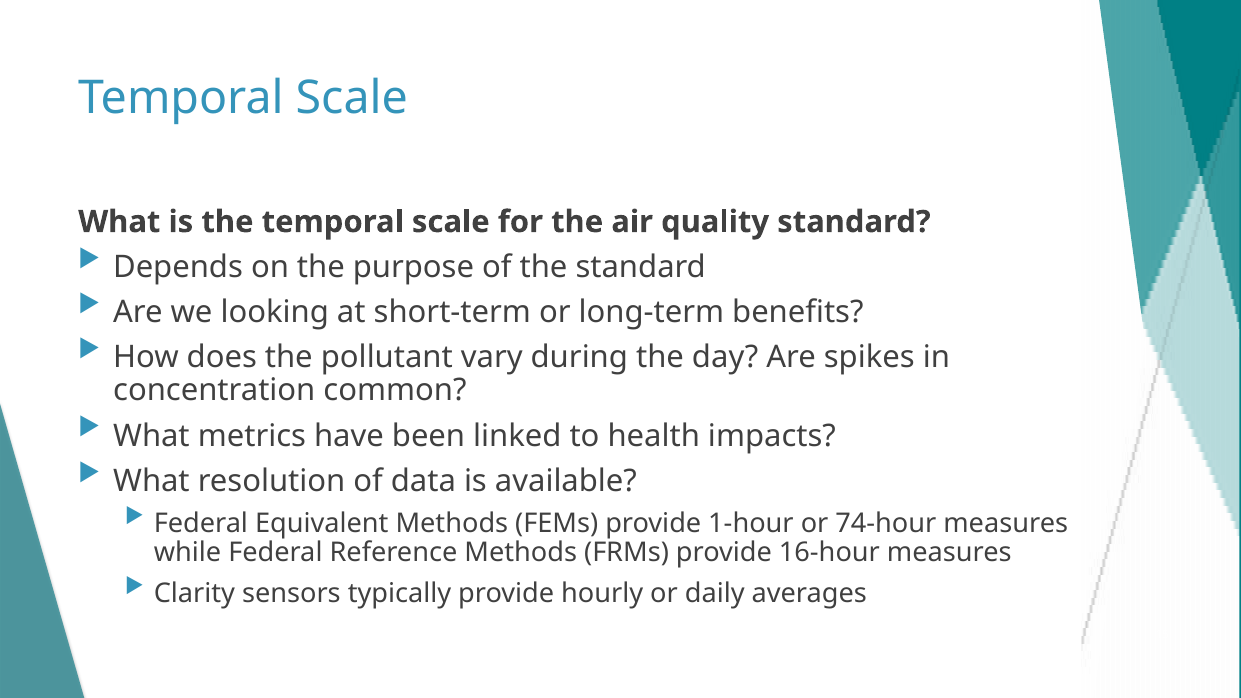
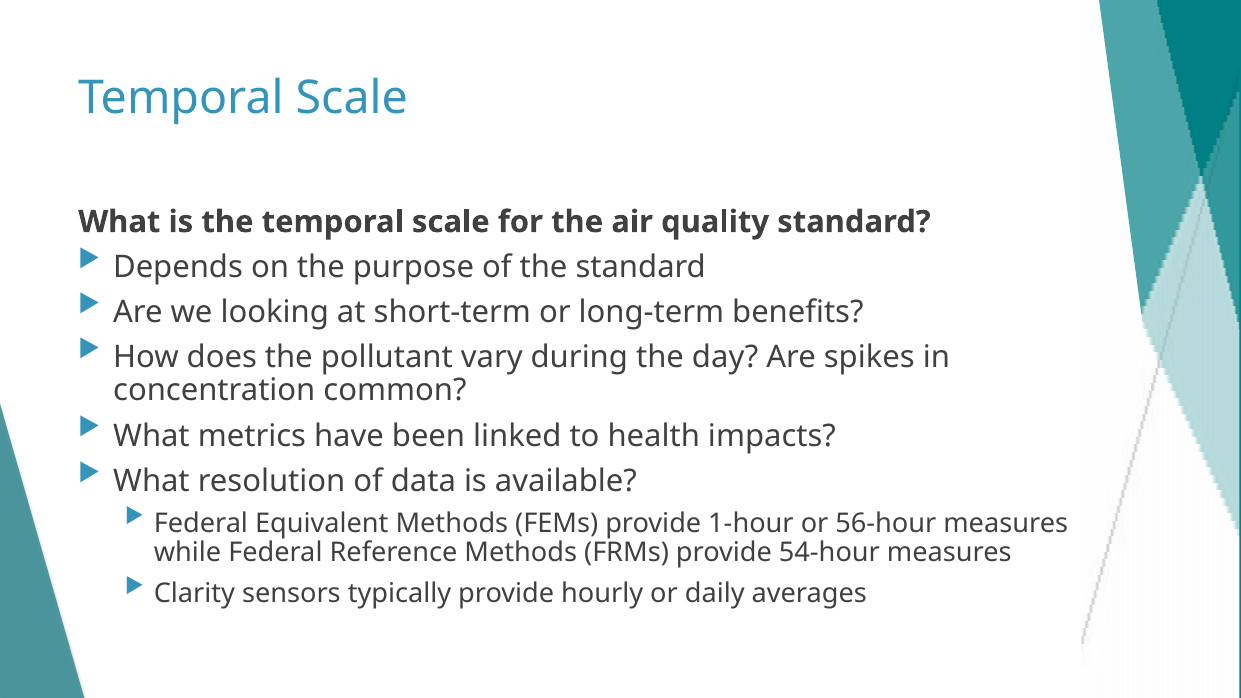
74-hour: 74-hour -> 56-hour (886, 523)
16-hour: 16-hour -> 54-hour (829, 553)
